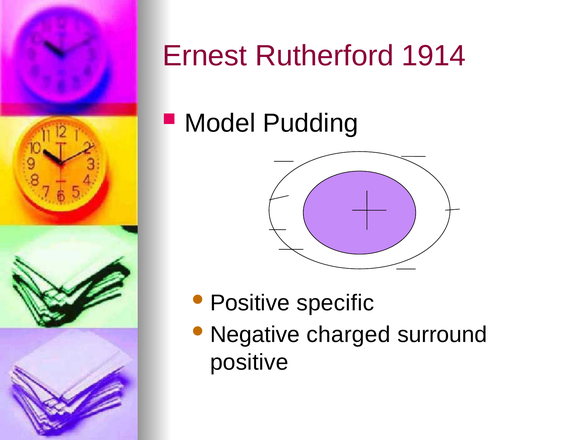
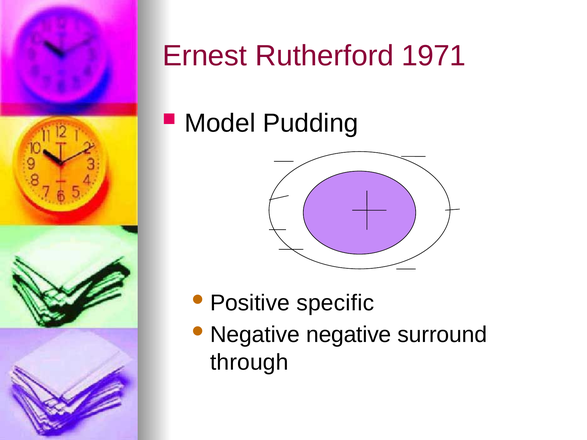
1914: 1914 -> 1971 (434, 56)
Negative charged: charged -> negative (349, 335)
positive: positive -> through (249, 362)
